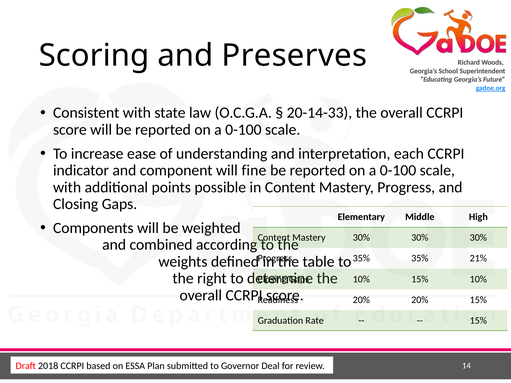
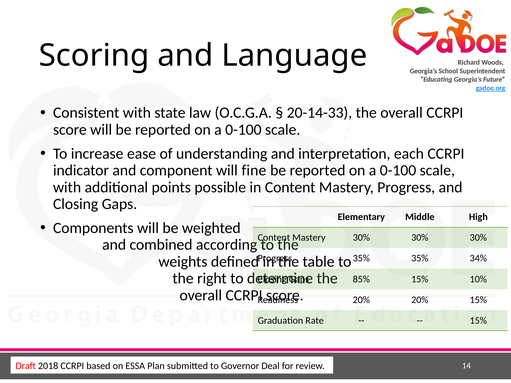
Preserves: Preserves -> Language (294, 56)
21%: 21% -> 34% (478, 259)
10%: 10% -> 85% (361, 279)
